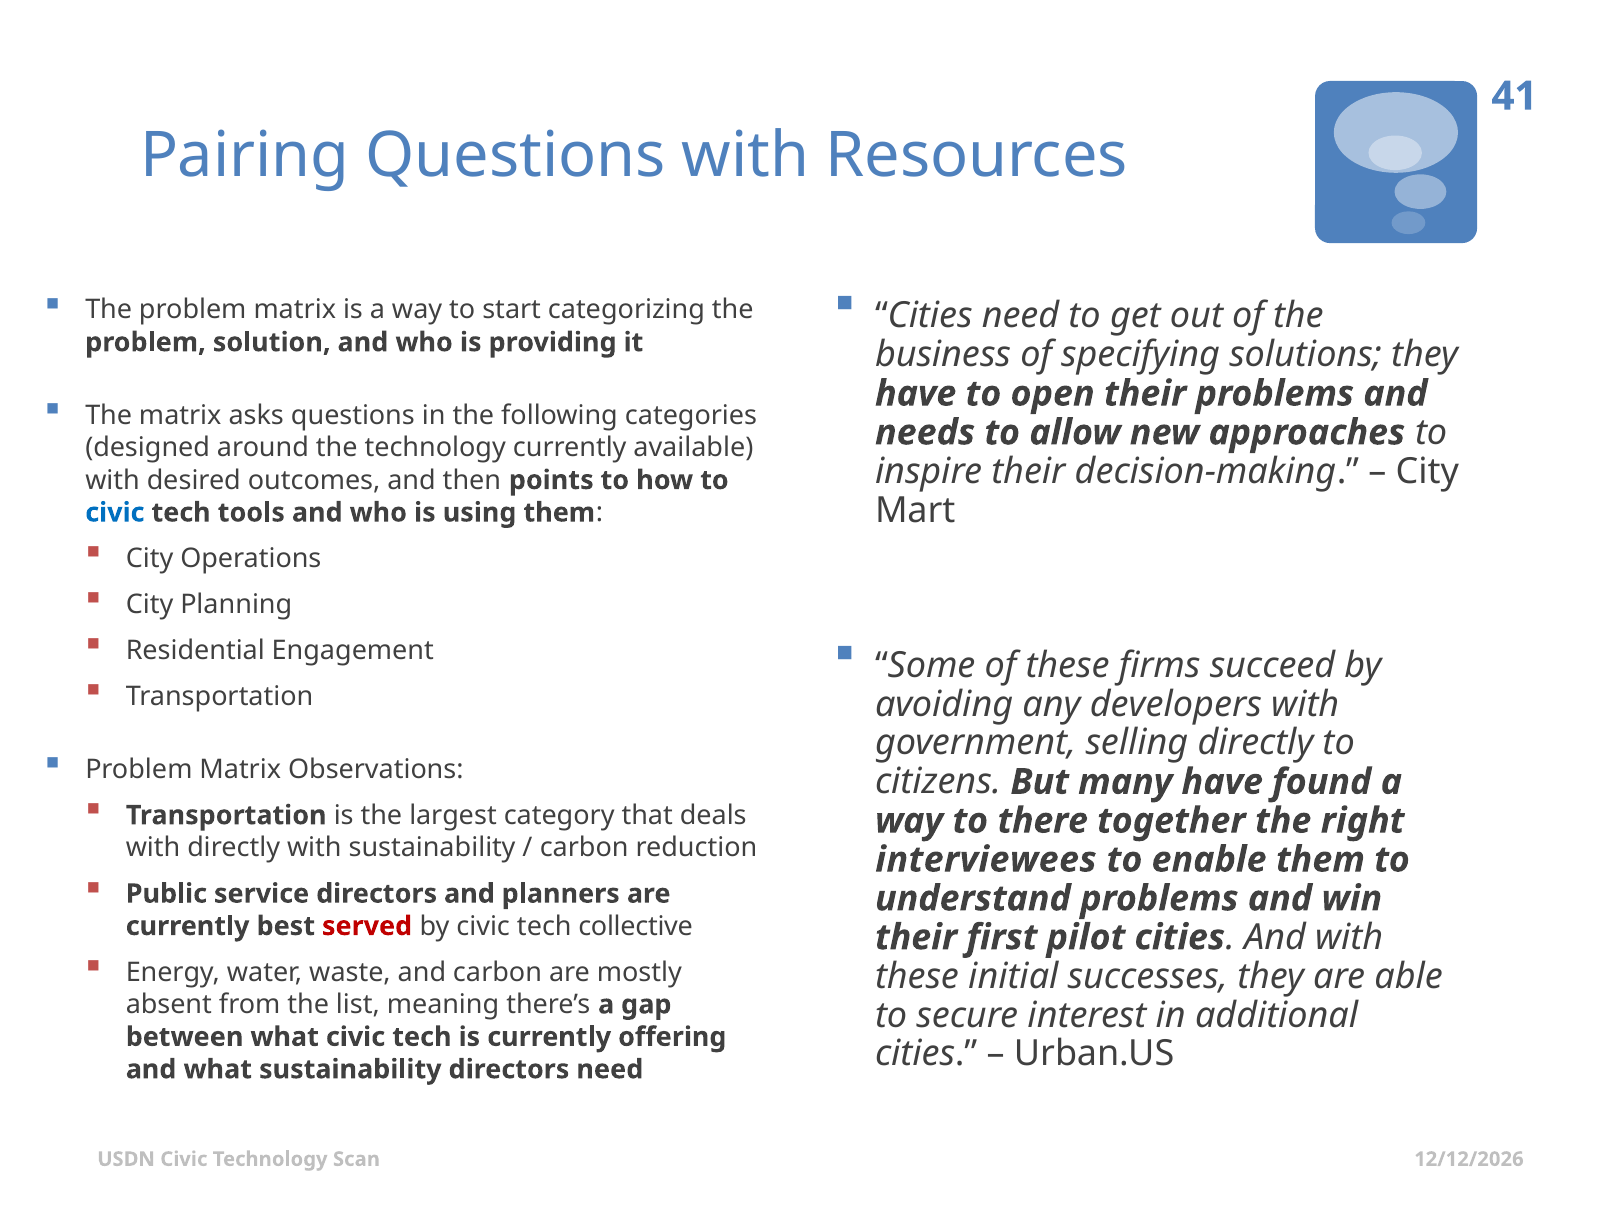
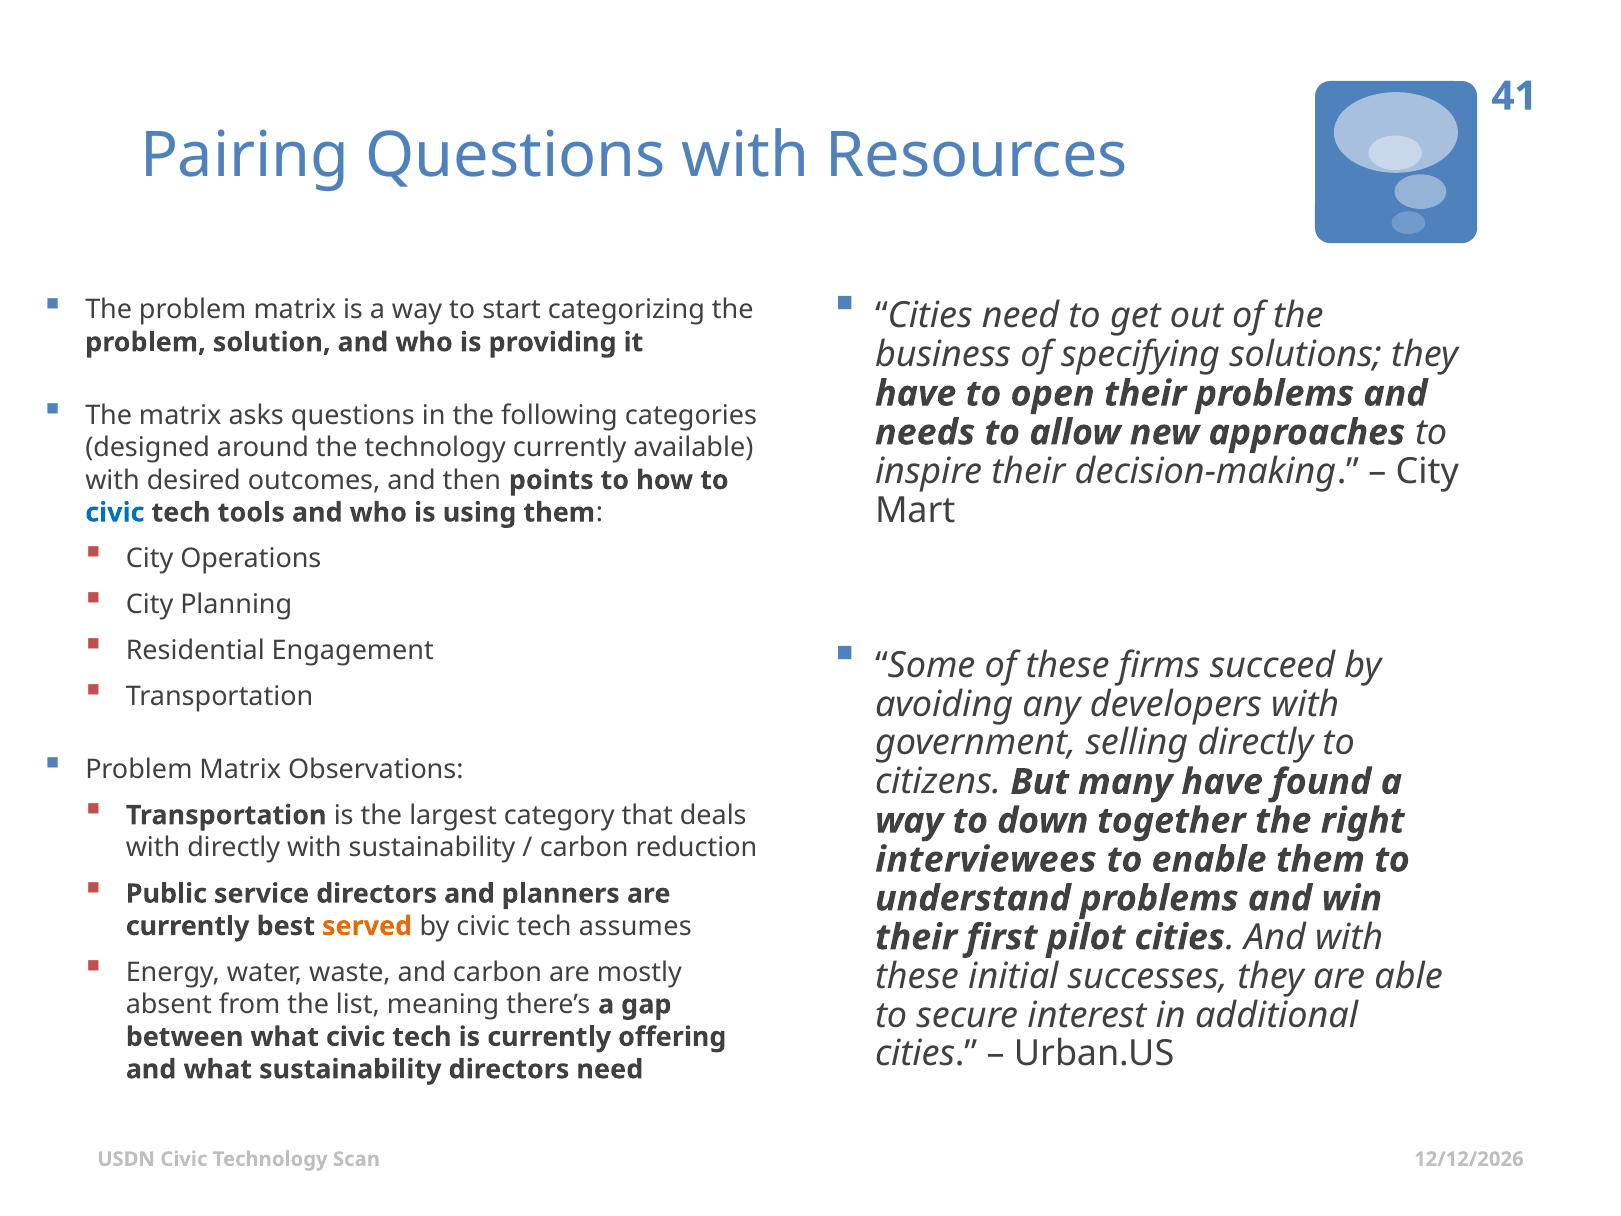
there: there -> down (1043, 821)
served colour: red -> orange (367, 926)
collective: collective -> assumes (635, 926)
